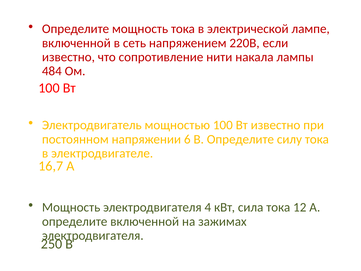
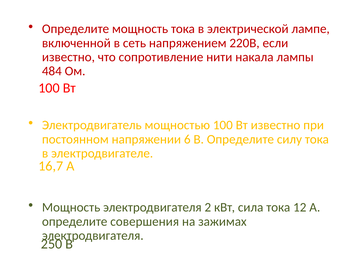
4: 4 -> 2 (208, 207)
определите включенной: включенной -> совершения (145, 221)
